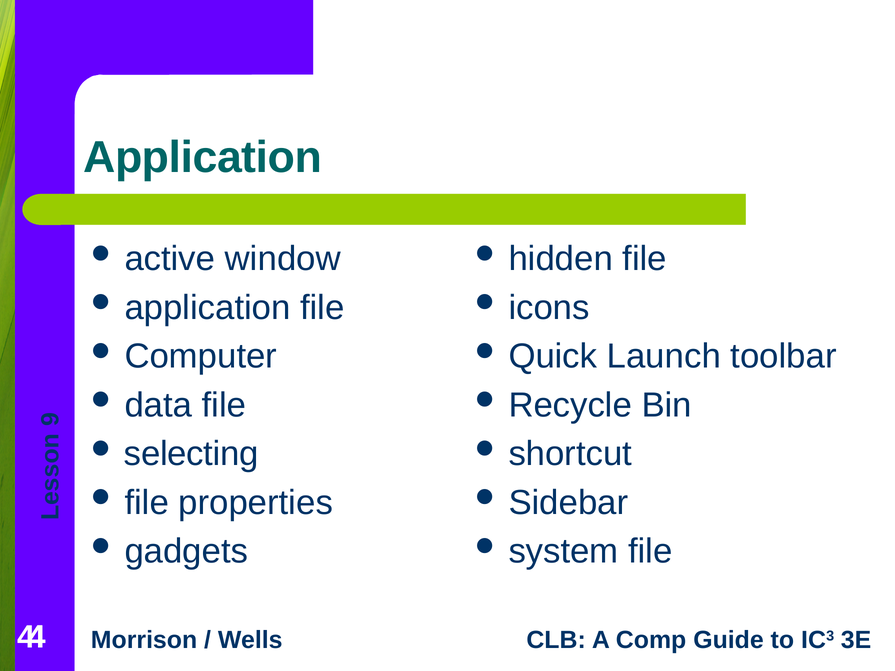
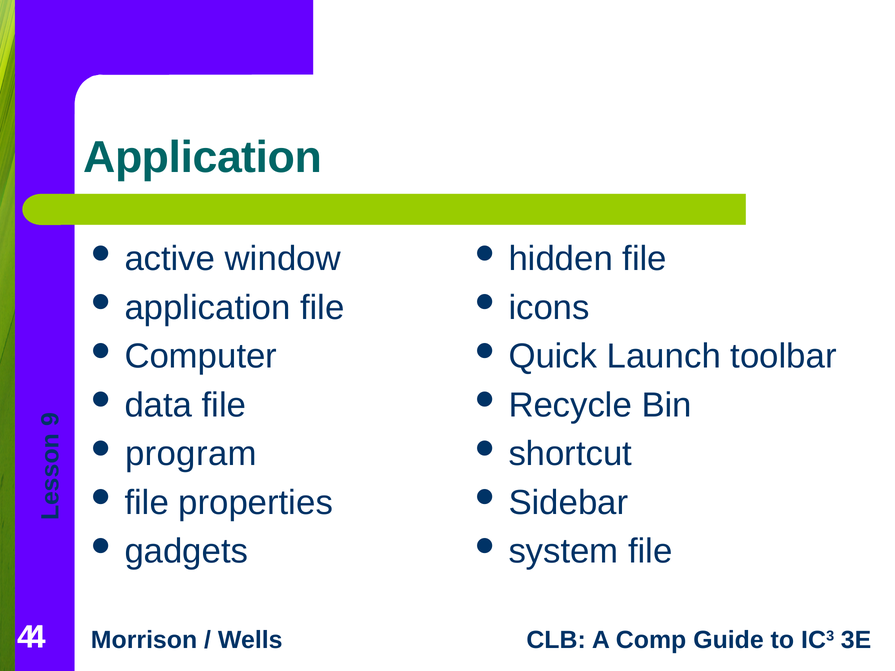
selecting: selecting -> program (191, 454)
